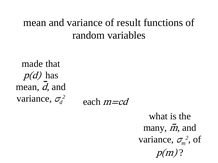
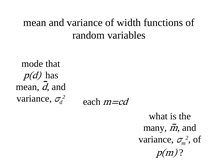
result: result -> width (129, 23)
made: made -> mode (32, 64)
